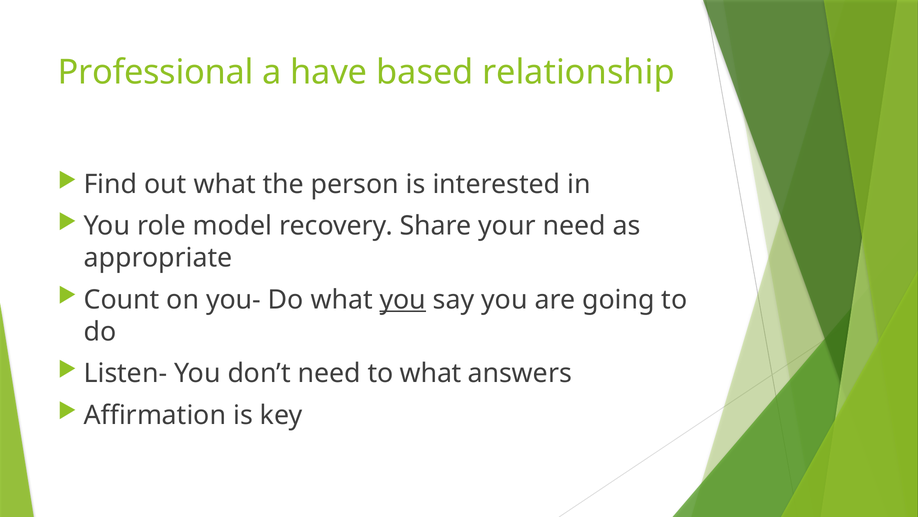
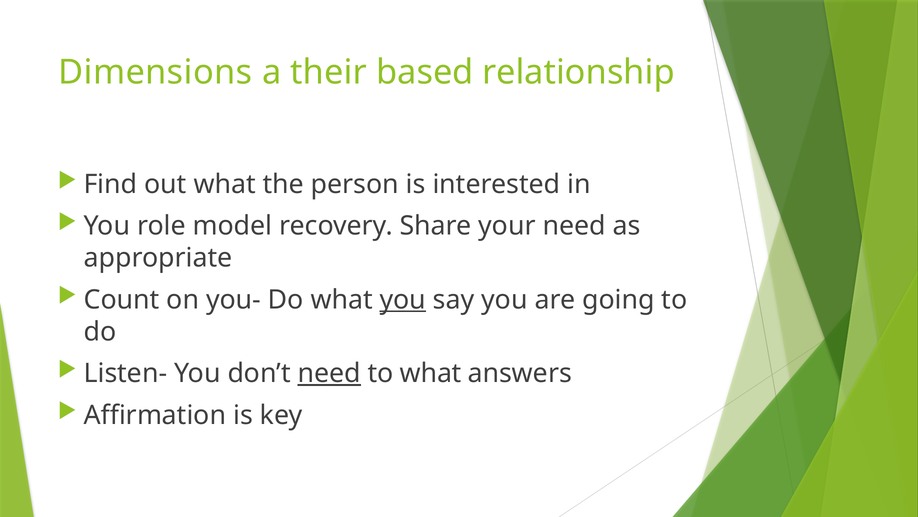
Professional: Professional -> Dimensions (155, 72)
have: have -> their (329, 72)
need underline: none -> present (329, 373)
